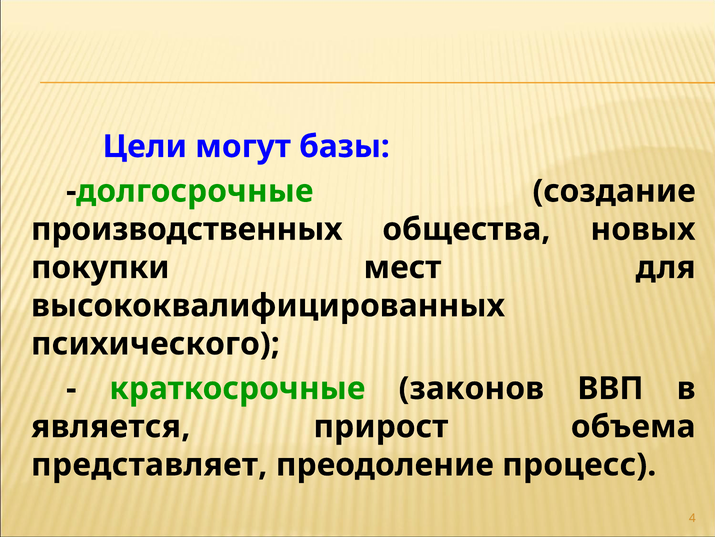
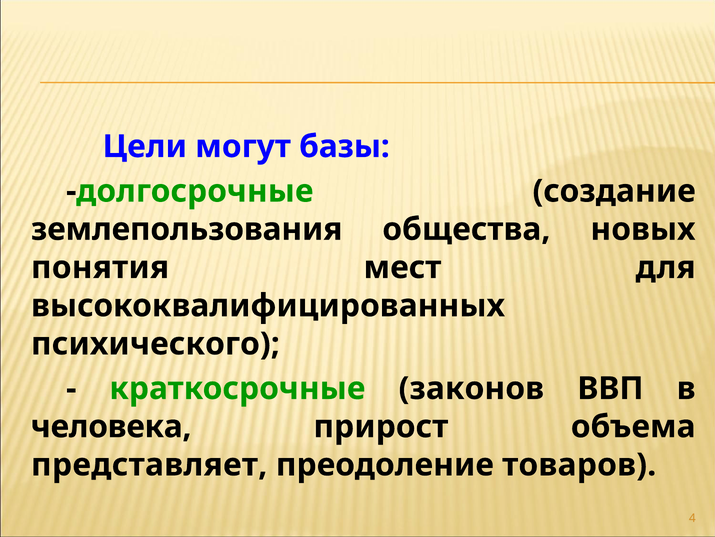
производственных: производственных -> землепользования (187, 229)
покупки: покупки -> понятия (100, 267)
является: является -> человека (111, 426)
процесс: процесс -> товаров (579, 464)
